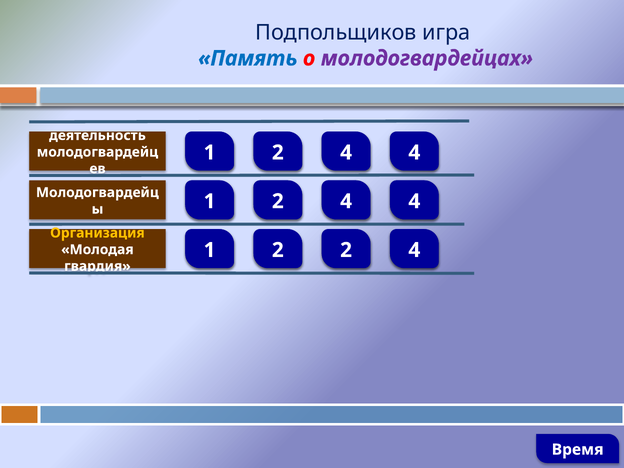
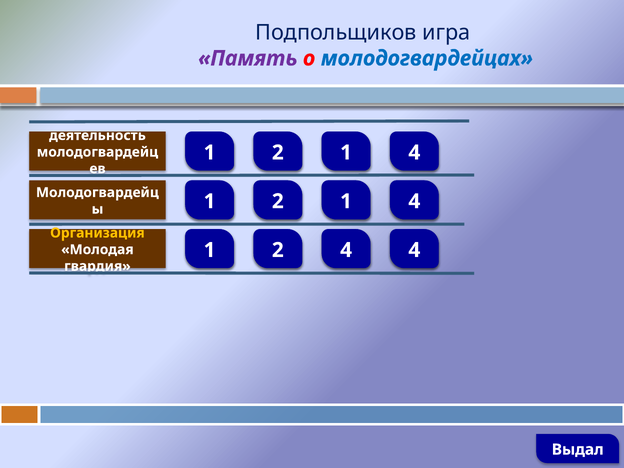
Память colour: blue -> purple (248, 58)
молодогвардейцах colour: purple -> blue (427, 58)
4: 4 -> 1 (346, 153)
4: 4 -> 1 (346, 201)
2 2: 2 -> 4 (346, 250)
Время: Время -> Выдал (578, 450)
